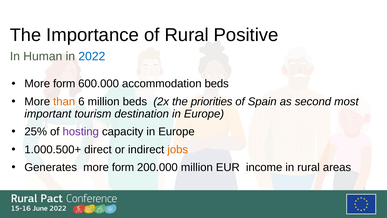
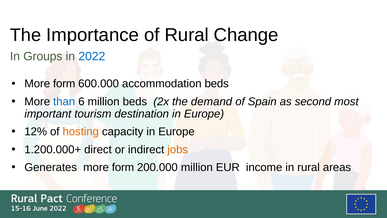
Positive: Positive -> Change (246, 35)
Human: Human -> Groups (43, 56)
than colour: orange -> blue (64, 101)
priorities: priorities -> demand (212, 101)
25%: 25% -> 12% (36, 131)
hosting colour: purple -> orange (81, 131)
1.000.500+: 1.000.500+ -> 1.200.000+ (53, 149)
